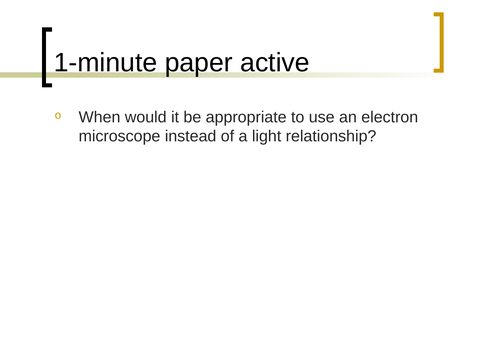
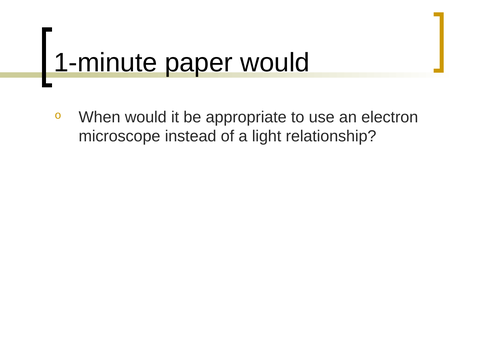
paper active: active -> would (275, 63)
